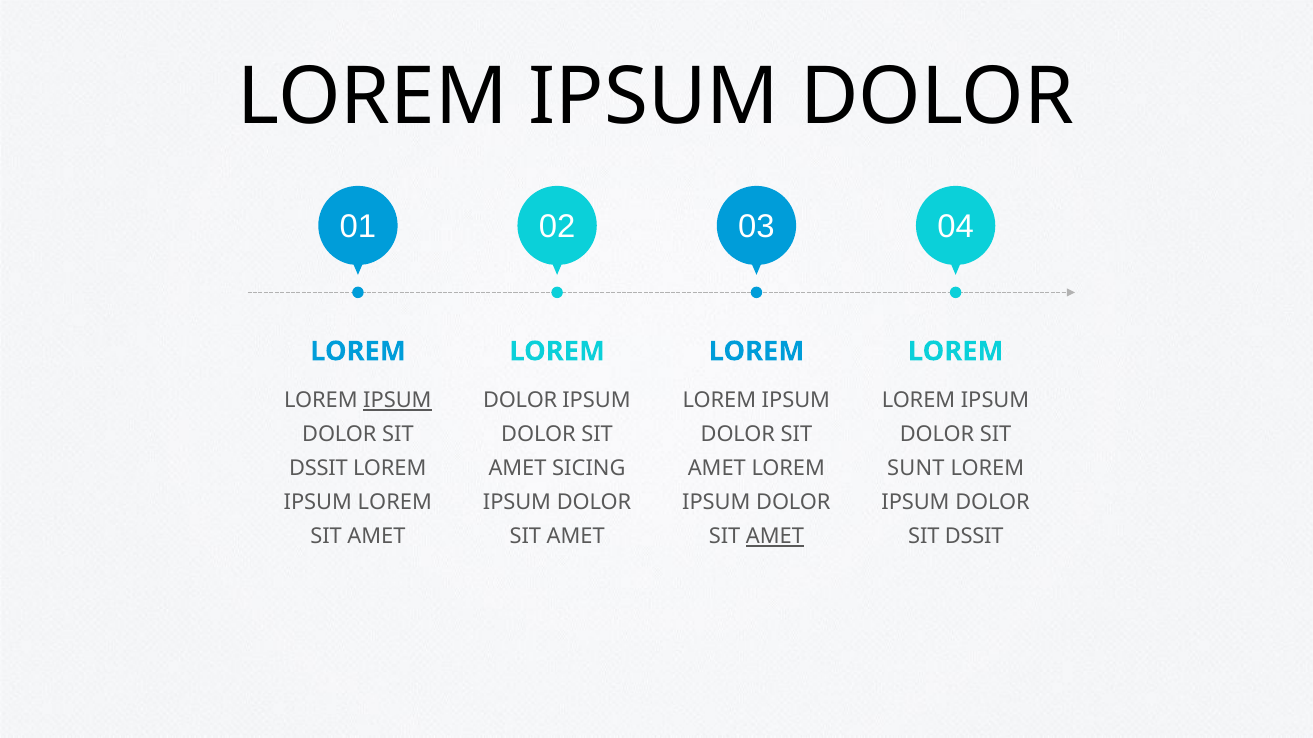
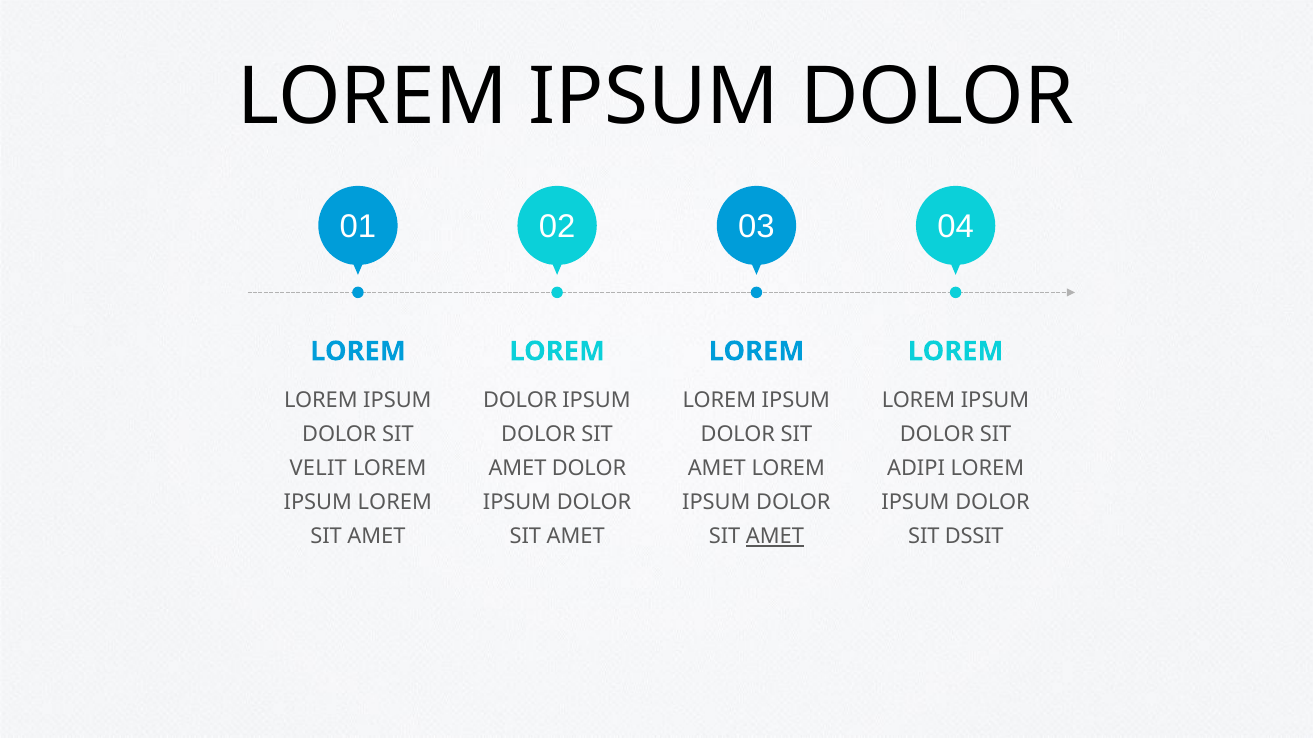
IPSUM underline: present -> none (397, 401)
DSSIT: DSSIT -> VELIT (318, 469)
SICING: SICING -> DOLOR (589, 469)
SUNT: SUNT -> ADIPI (916, 469)
